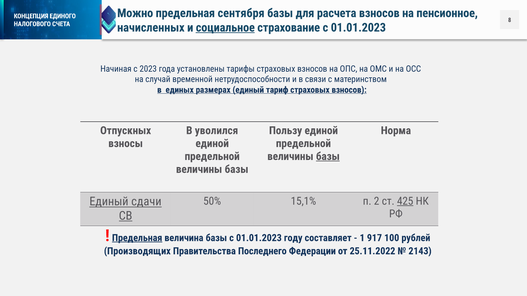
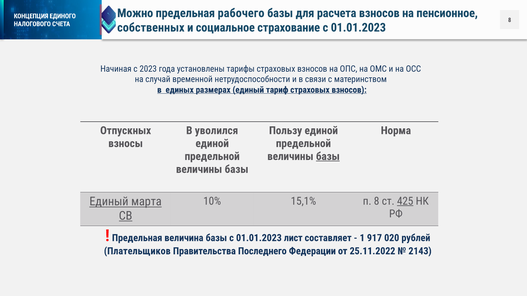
сентября: сентября -> рабочего (241, 13)
начисленных: начисленных -> собственных (151, 28)
социальное underline: present -> none (225, 28)
50%: 50% -> 10% (212, 201)
п 2: 2 -> 8 (377, 201)
сдачи: сдачи -> марта (146, 202)
Предельная underline: present -> none (137, 238)
году: году -> лист (293, 238)
100: 100 -> 020 (392, 238)
Производящих: Производящих -> Плательщиков (137, 251)
